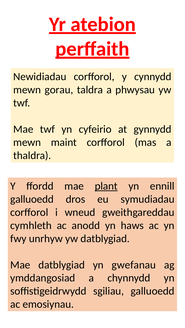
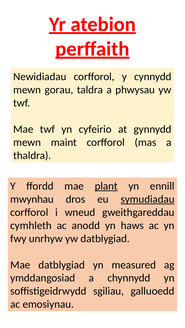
galluoedd: galluoedd -> mwynhau (32, 200)
symudiadau underline: none -> present (148, 200)
gwefanau: gwefanau -> measured (134, 266)
